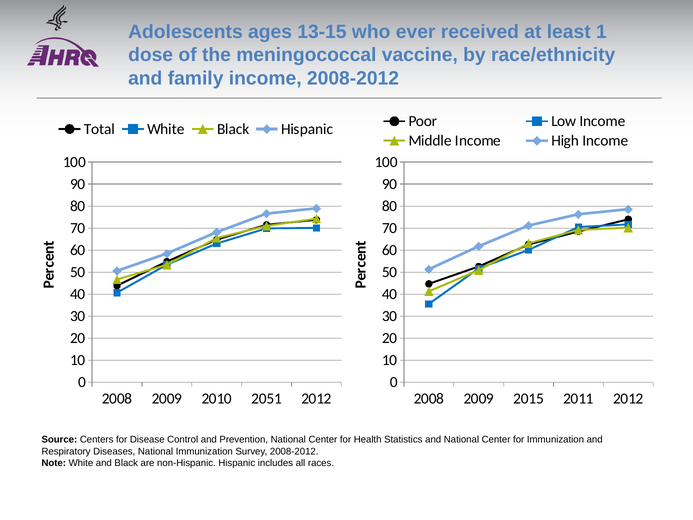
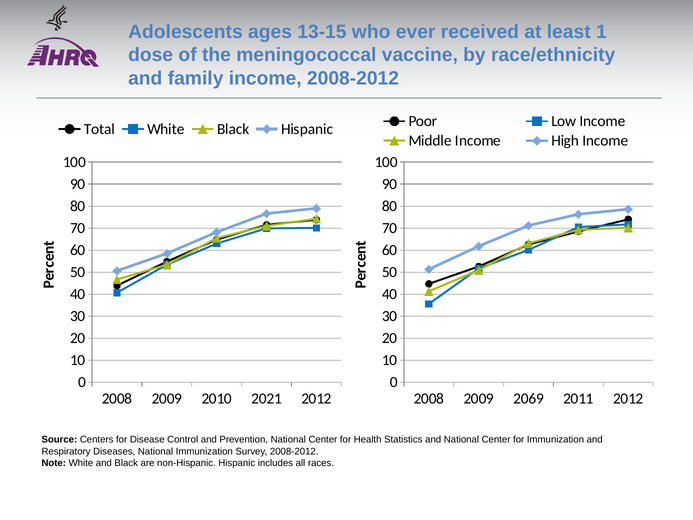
2051: 2051 -> 2021 (267, 398)
2015: 2015 -> 2069 (529, 398)
